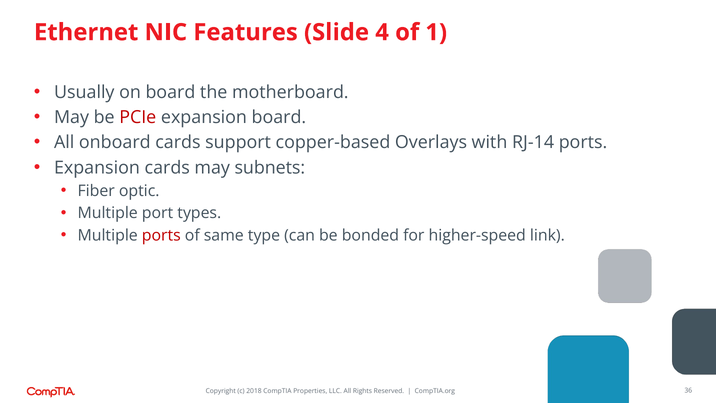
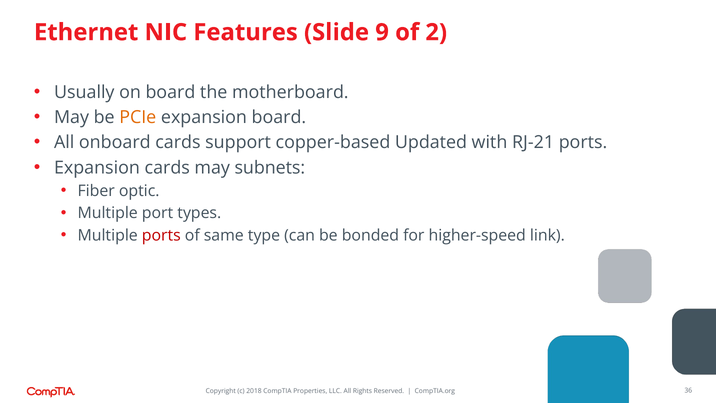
4: 4 -> 9 (382, 32)
1: 1 -> 2 (436, 32)
PCIe colour: red -> orange (138, 117)
Overlays: Overlays -> Updated (431, 142)
RJ-14: RJ-14 -> RJ-21 (533, 142)
